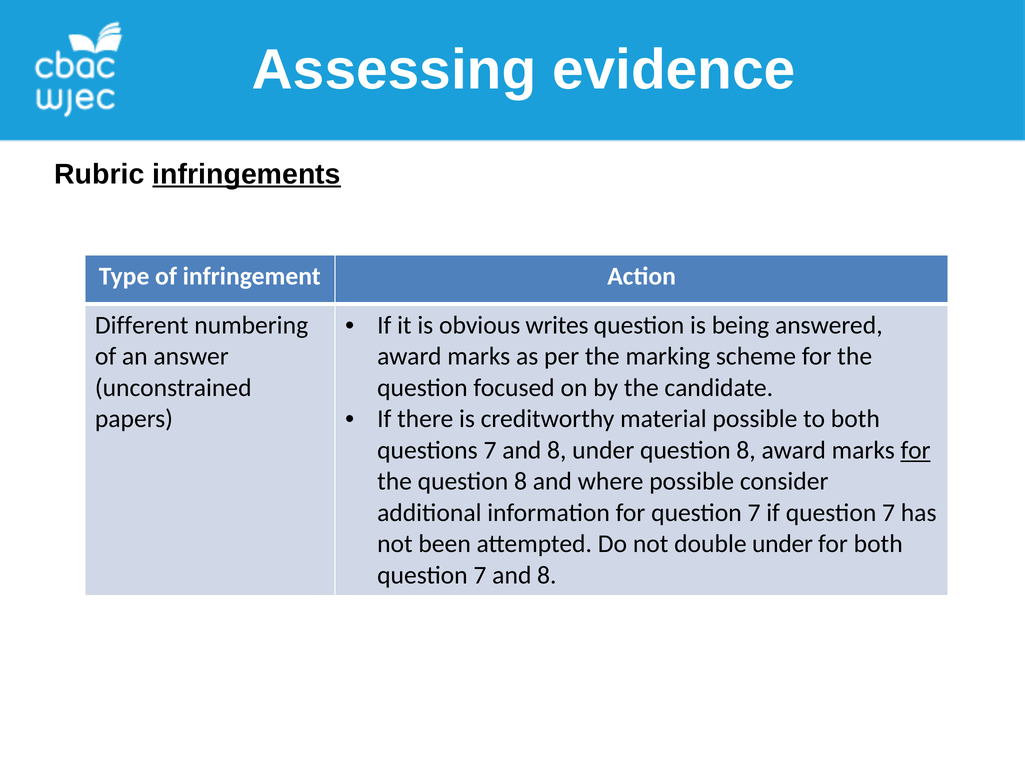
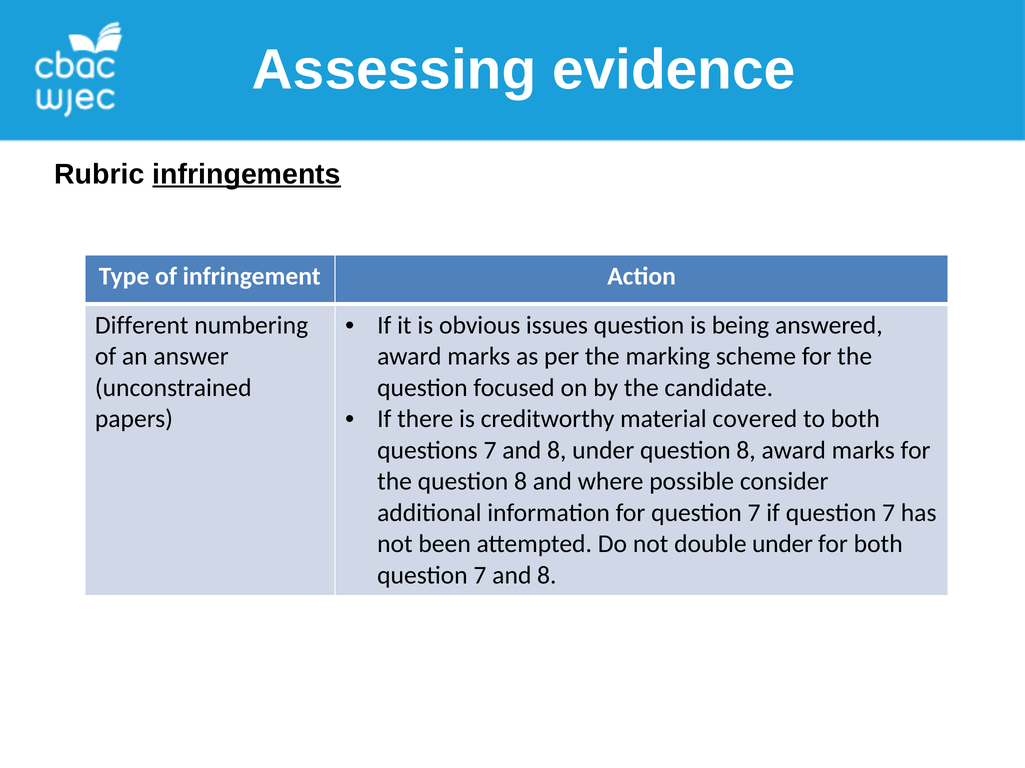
writes: writes -> issues (557, 325)
material possible: possible -> covered (755, 419)
for underline: present -> none (915, 451)
